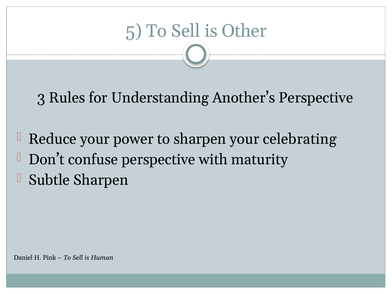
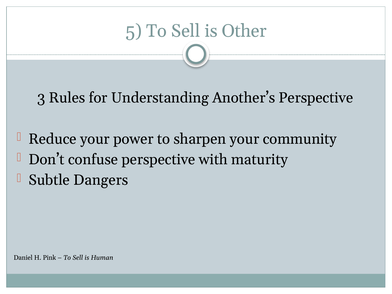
celebrating: celebrating -> community (300, 139)
Subtle Sharpen: Sharpen -> Dangers (101, 180)
